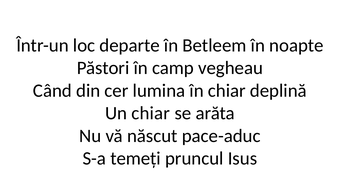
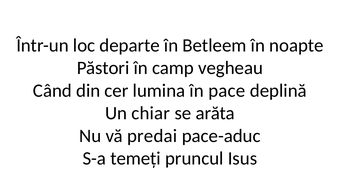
în chiar: chiar -> pace (227, 91)
născut: născut -> predai (152, 136)
